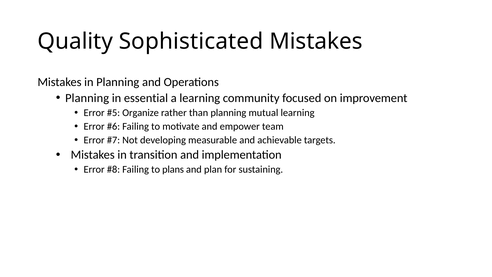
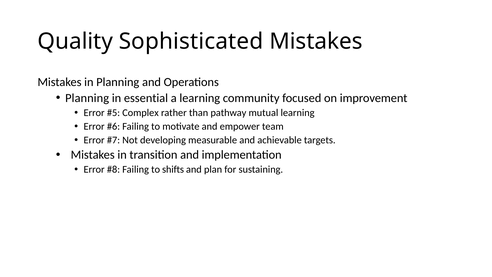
Organize: Organize -> Complex (140, 113)
than planning: planning -> pathway (228, 113)
plans: plans -> shifts (173, 169)
